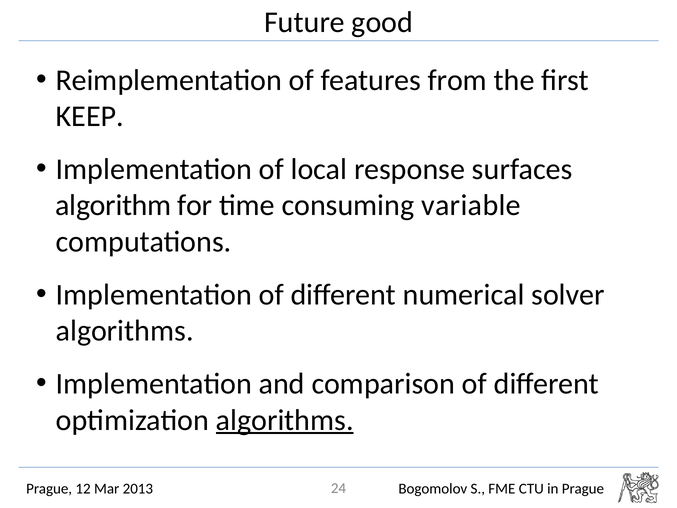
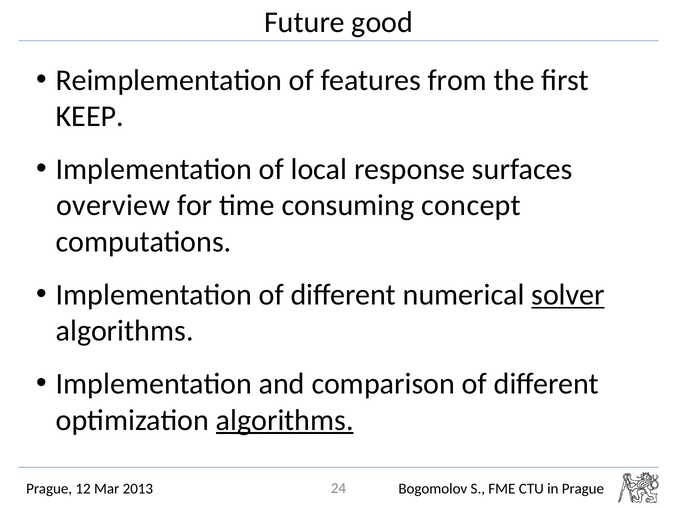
algorithm: algorithm -> overview (113, 205)
variable: variable -> concept (471, 205)
solver underline: none -> present (568, 295)
